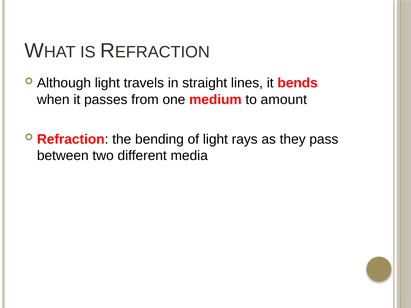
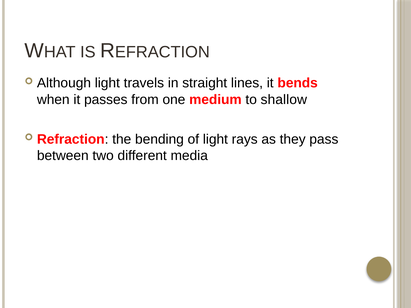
amount: amount -> shallow (284, 100)
